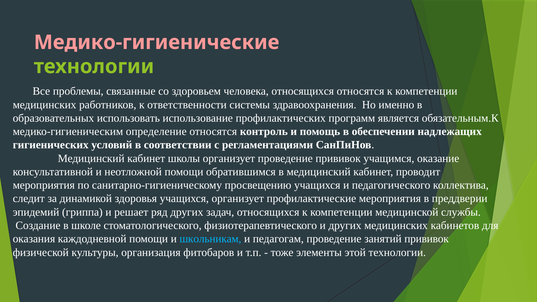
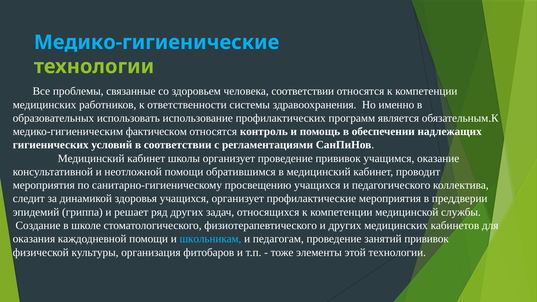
Медико-гигиенические colour: pink -> light blue (157, 42)
человека относящихся: относящихся -> соответствии (303, 91)
определение: определение -> фактическом (156, 132)
